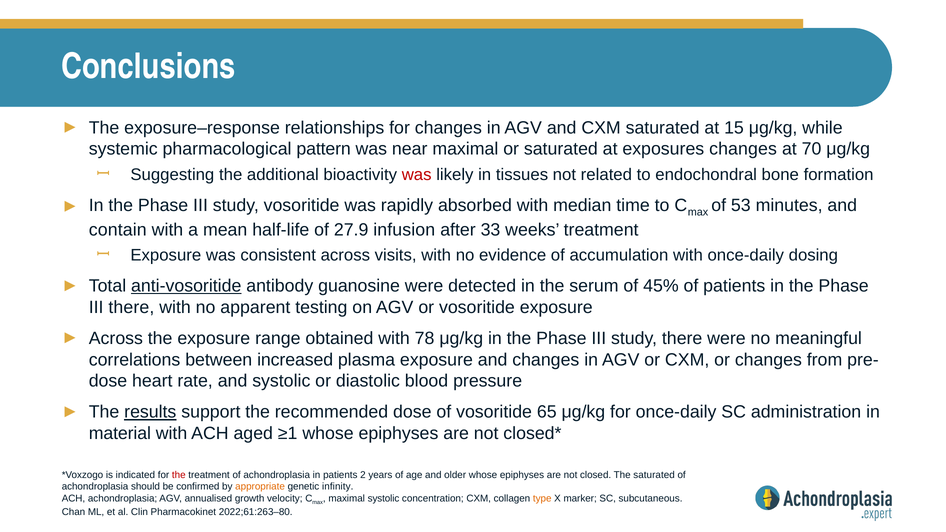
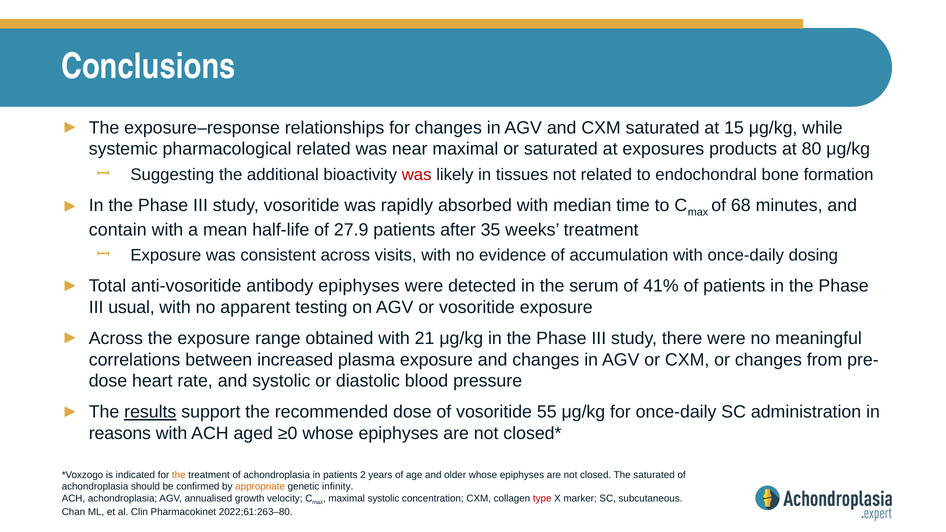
pharmacological pattern: pattern -> related (324, 149)
exposures changes: changes -> products (743, 149)
70: 70 -> 80 (812, 149)
53: 53 -> 68 (741, 205)
27.9 infusion: infusion -> patients (404, 230)
33: 33 -> 35 (490, 230)
anti-vosoritide underline: present -> none (186, 286)
antibody guanosine: guanosine -> epiphyses (359, 286)
45%: 45% -> 41% (661, 286)
III there: there -> usual (132, 307)
78: 78 -> 21 (425, 339)
65: 65 -> 55 (547, 412)
material: material -> reasons (120, 434)
≥1: ≥1 -> ≥0 (288, 434)
the colour: red -> orange (179, 475)
type colour: orange -> red (542, 499)
